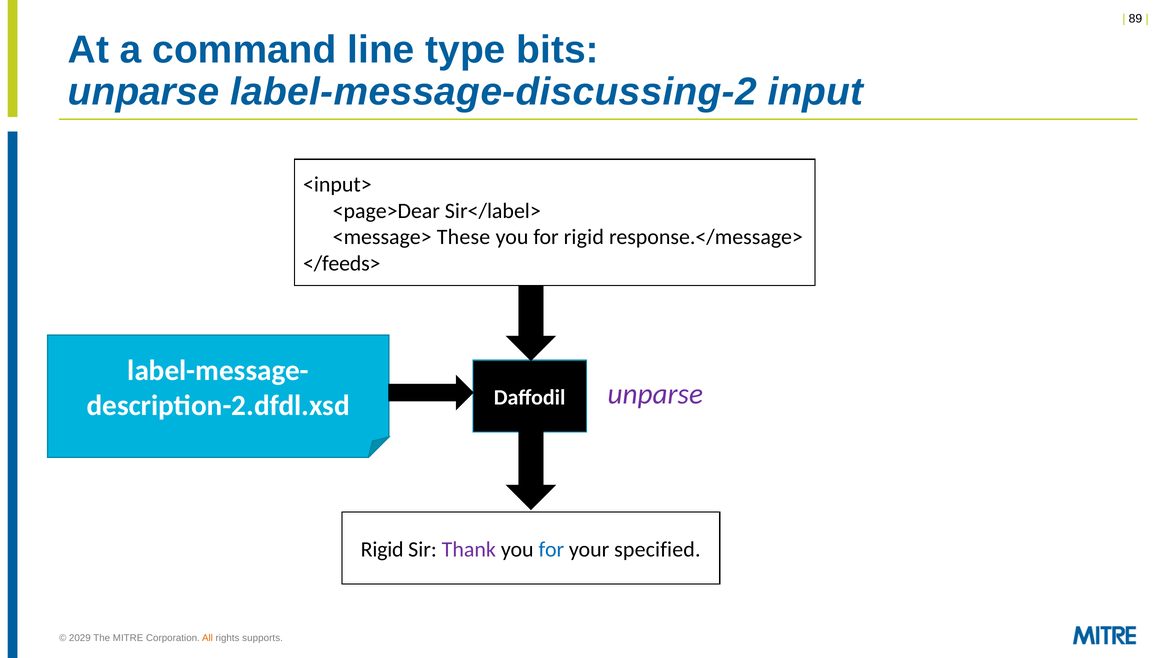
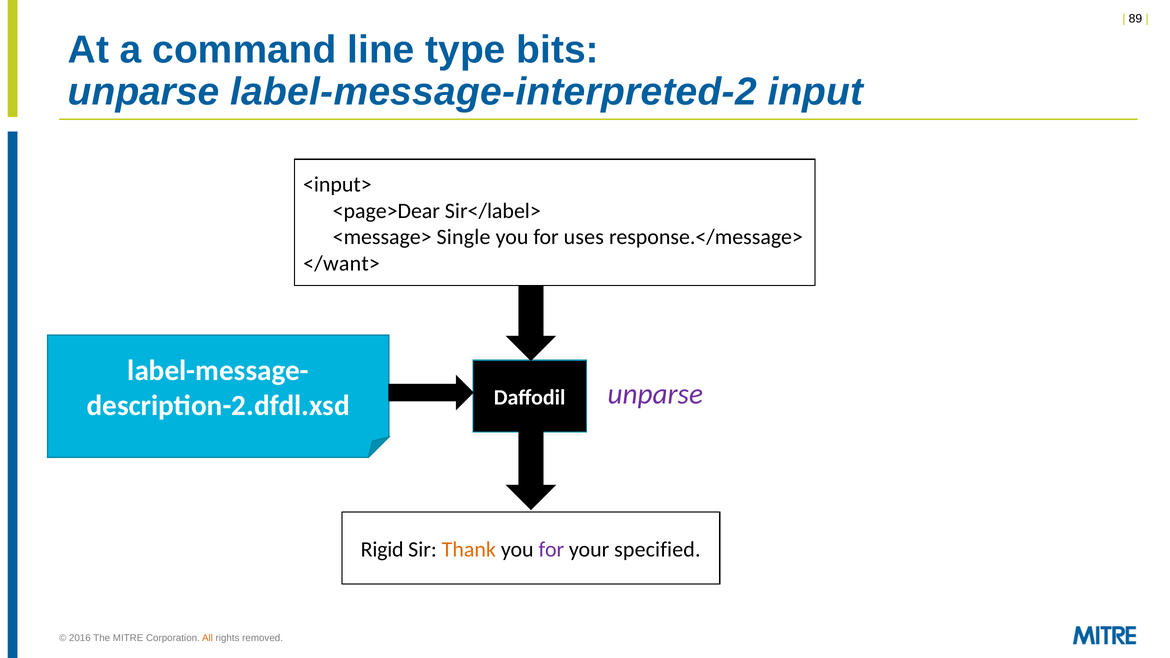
label-message-discussing-2: label-message-discussing-2 -> label-message-interpreted-2 (494, 92)
These: These -> Single (463, 237)
for rigid: rigid -> uses (584, 237)
</feeds>: </feeds> -> </want> (342, 264)
Thank colour: purple -> orange (469, 550)
for colour: blue -> purple (551, 550)
2029: 2029 -> 2016 (80, 638)
supports: supports -> removed (263, 638)
